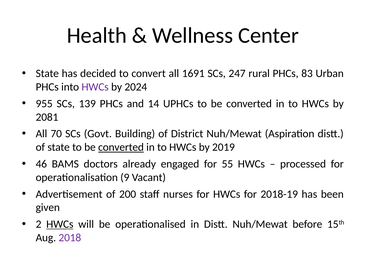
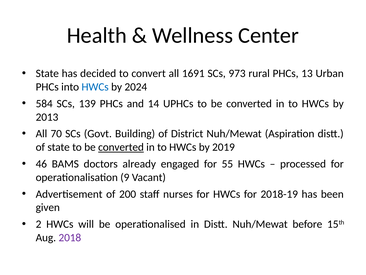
247: 247 -> 973 (237, 73)
83: 83 -> 13 (307, 73)
HWCs colour: purple -> blue (95, 87)
955: 955 -> 584 (44, 103)
2081: 2081 -> 2013 (47, 117)
HWCs underline: present -> none (60, 224)
